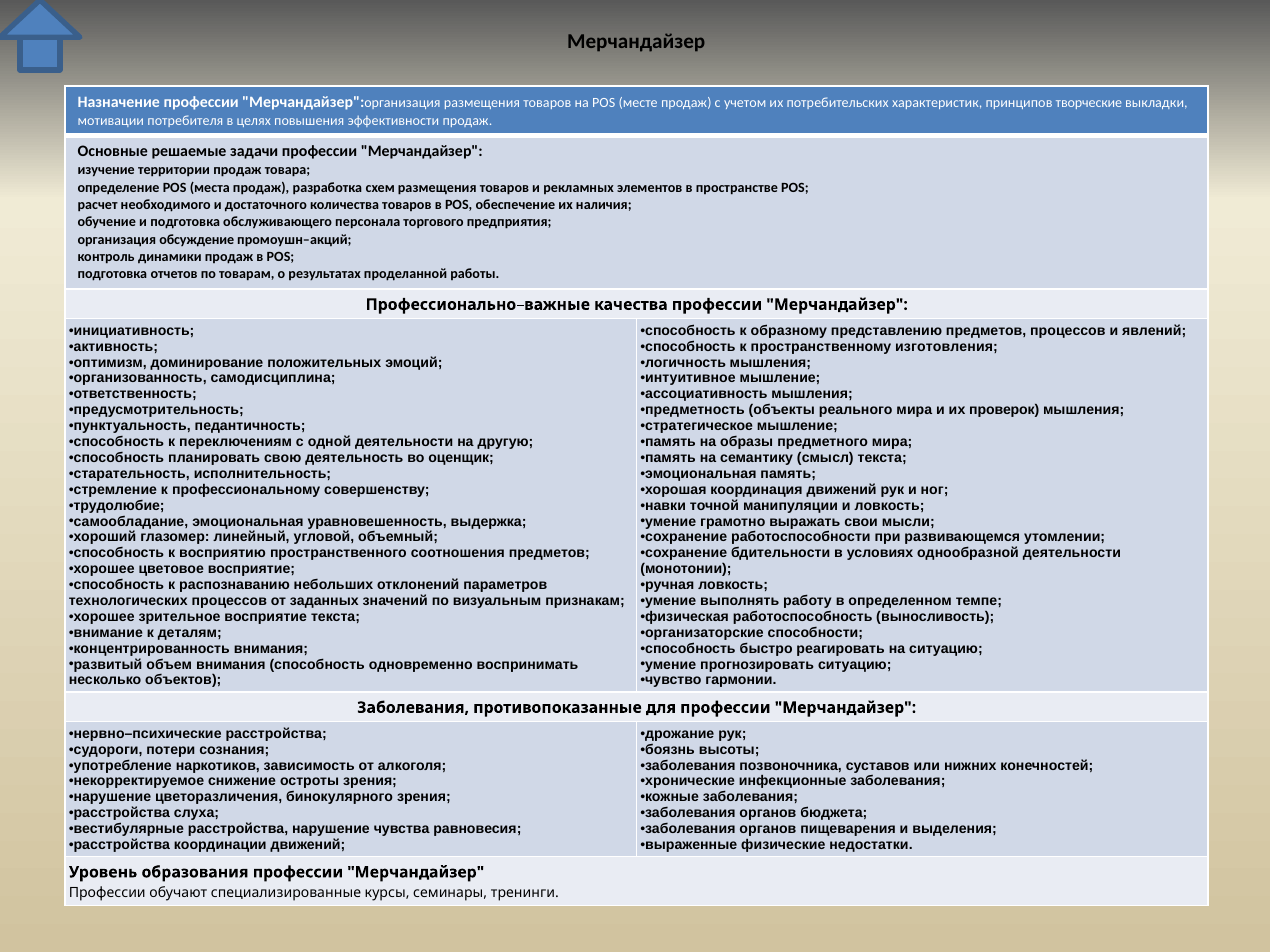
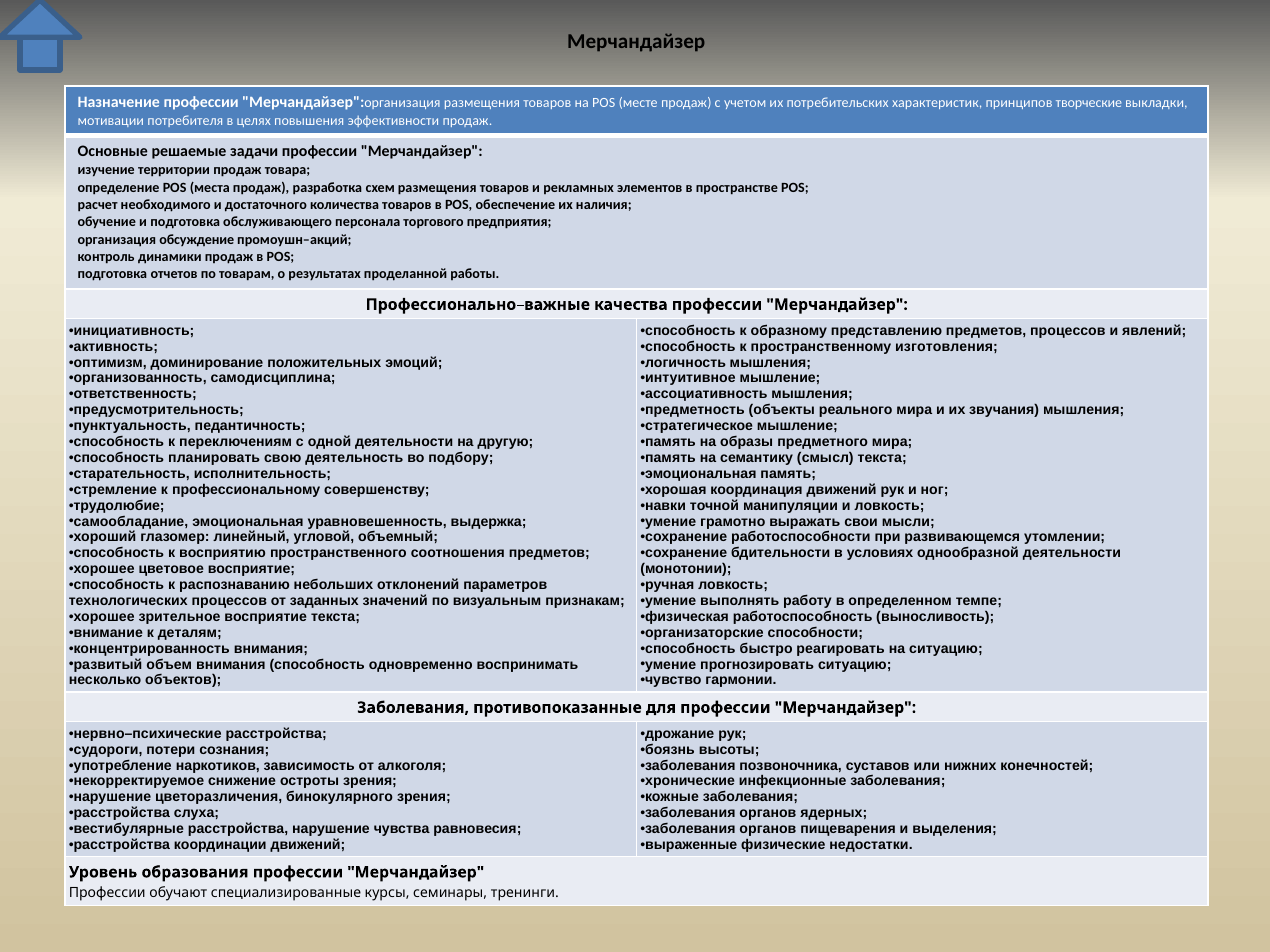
проверок: проверок -> звучания (1004, 410)
оценщик: оценщик -> подбору (461, 458)
бюджета: бюджета -> ядерных (834, 814)
